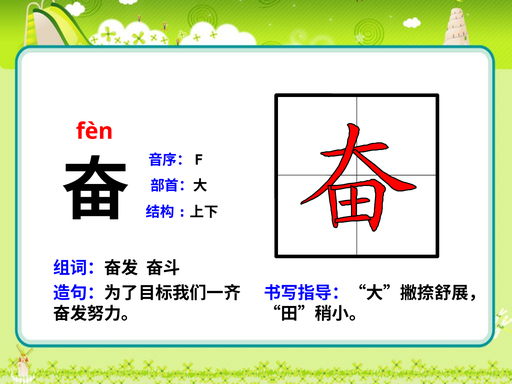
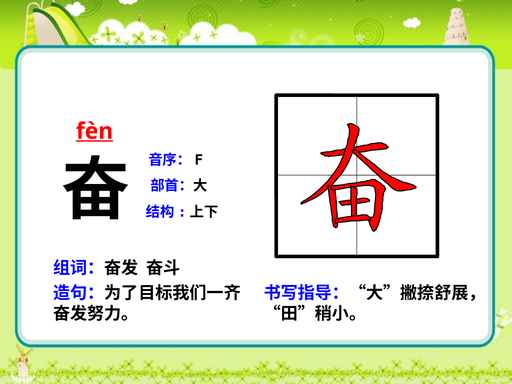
fèn underline: none -> present (95, 131)
